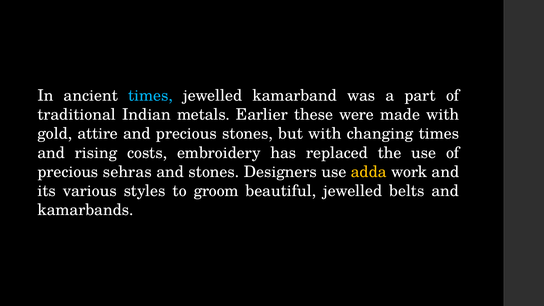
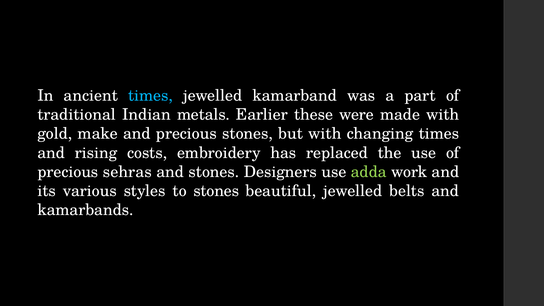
attire: attire -> make (98, 134)
adda colour: yellow -> light green (369, 172)
to groom: groom -> stones (216, 191)
